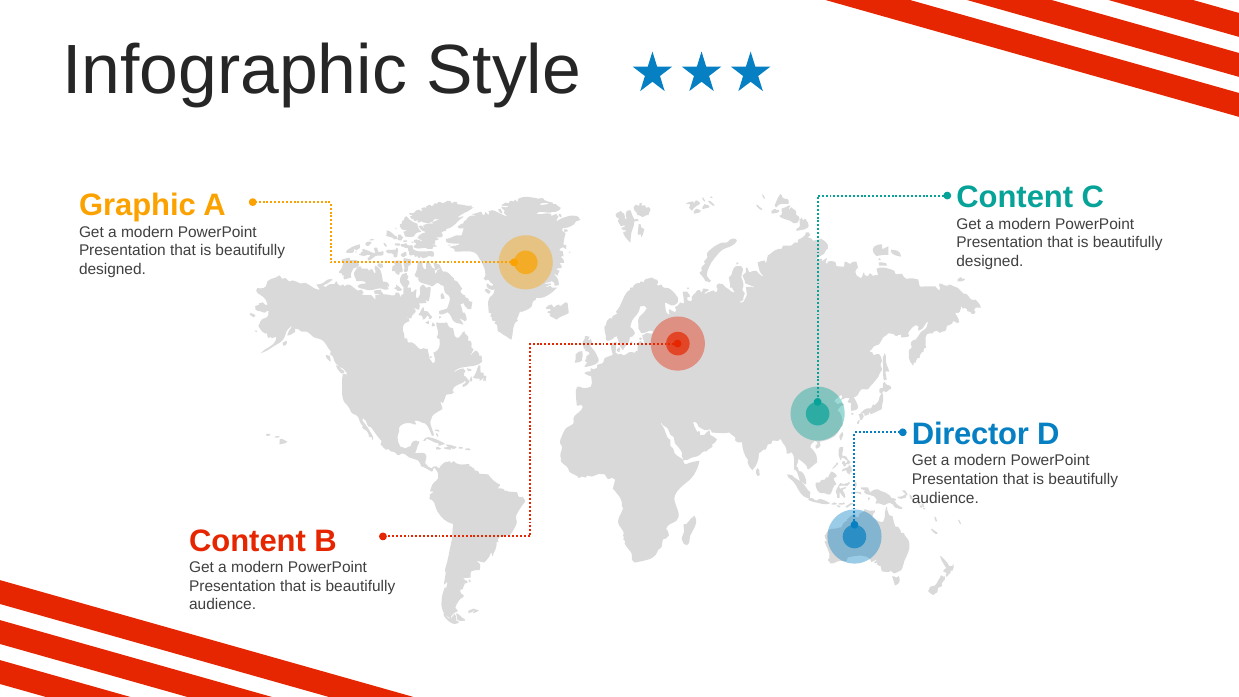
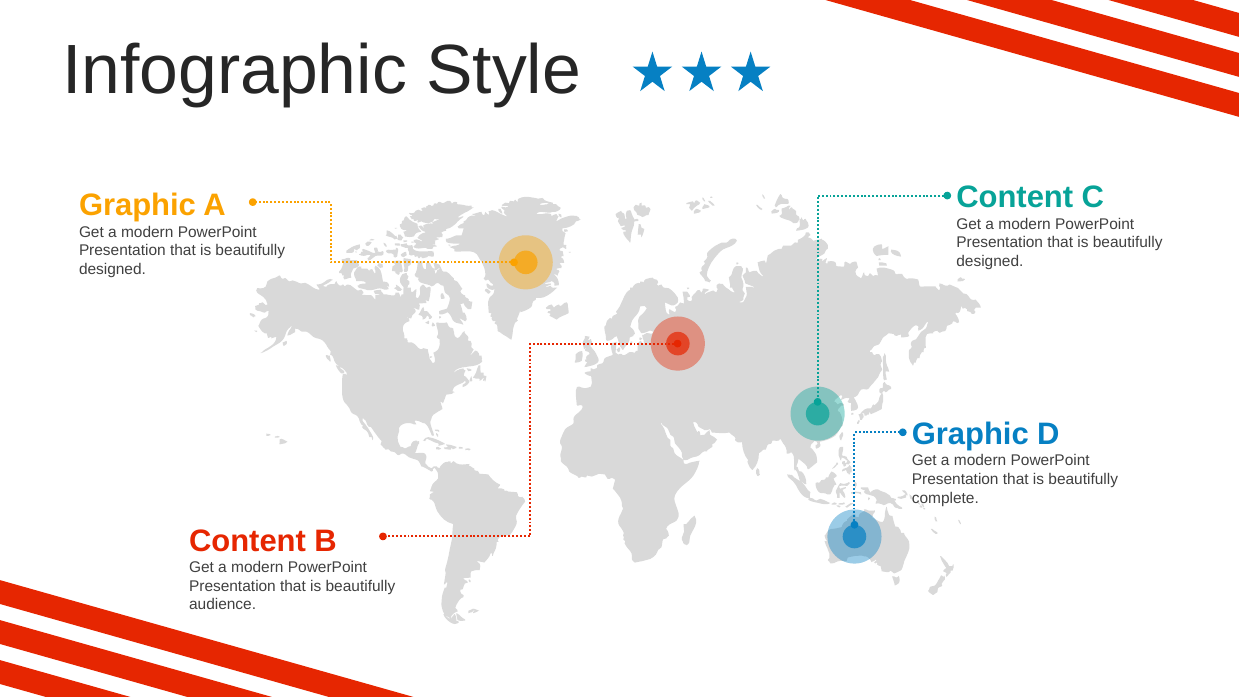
Director: Director -> Graphic (970, 434)
audience: audience -> complete (945, 498)
